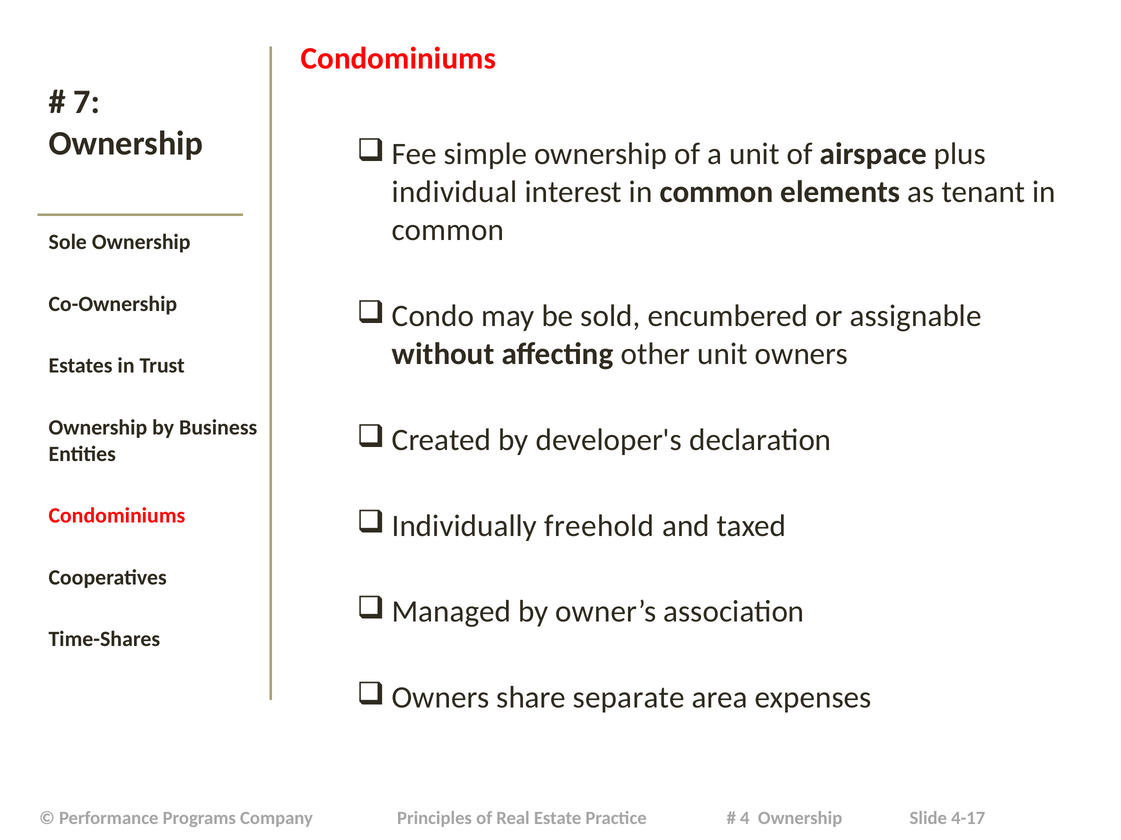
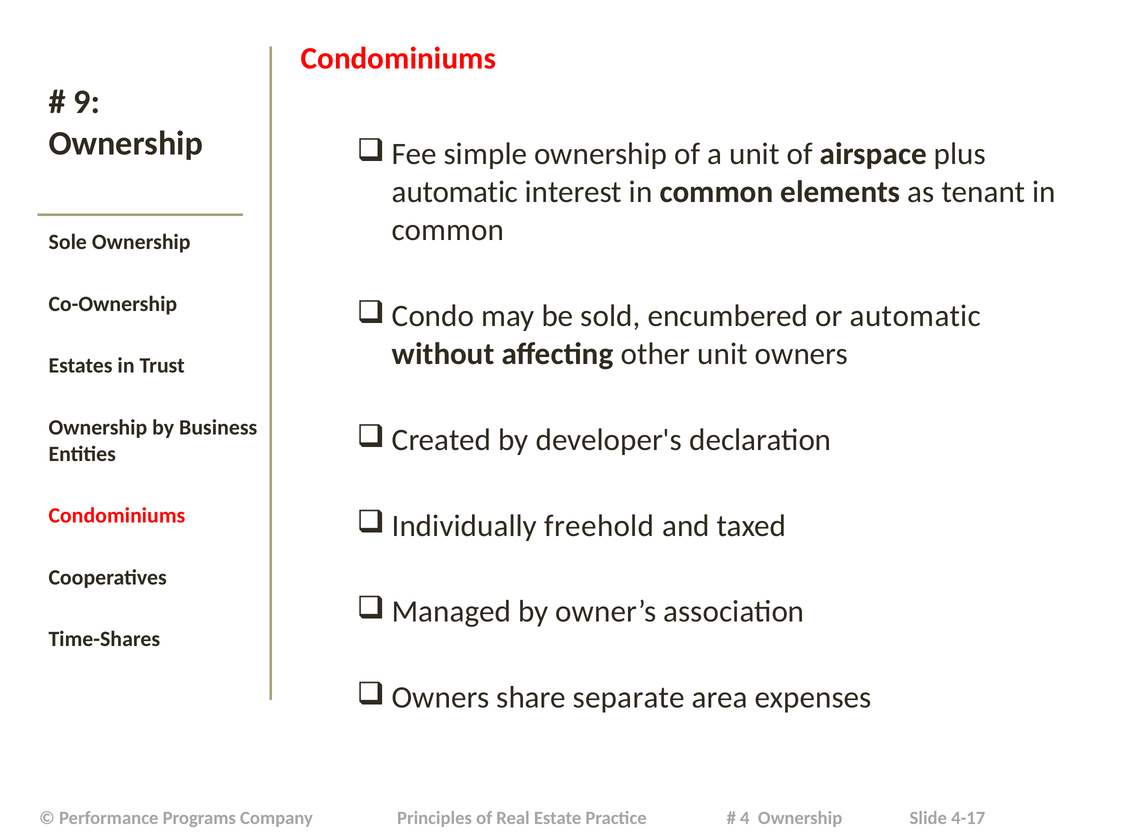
7: 7 -> 9 (87, 102)
individual: individual -> automatic (455, 192)
or assignable: assignable -> automatic (916, 316)
